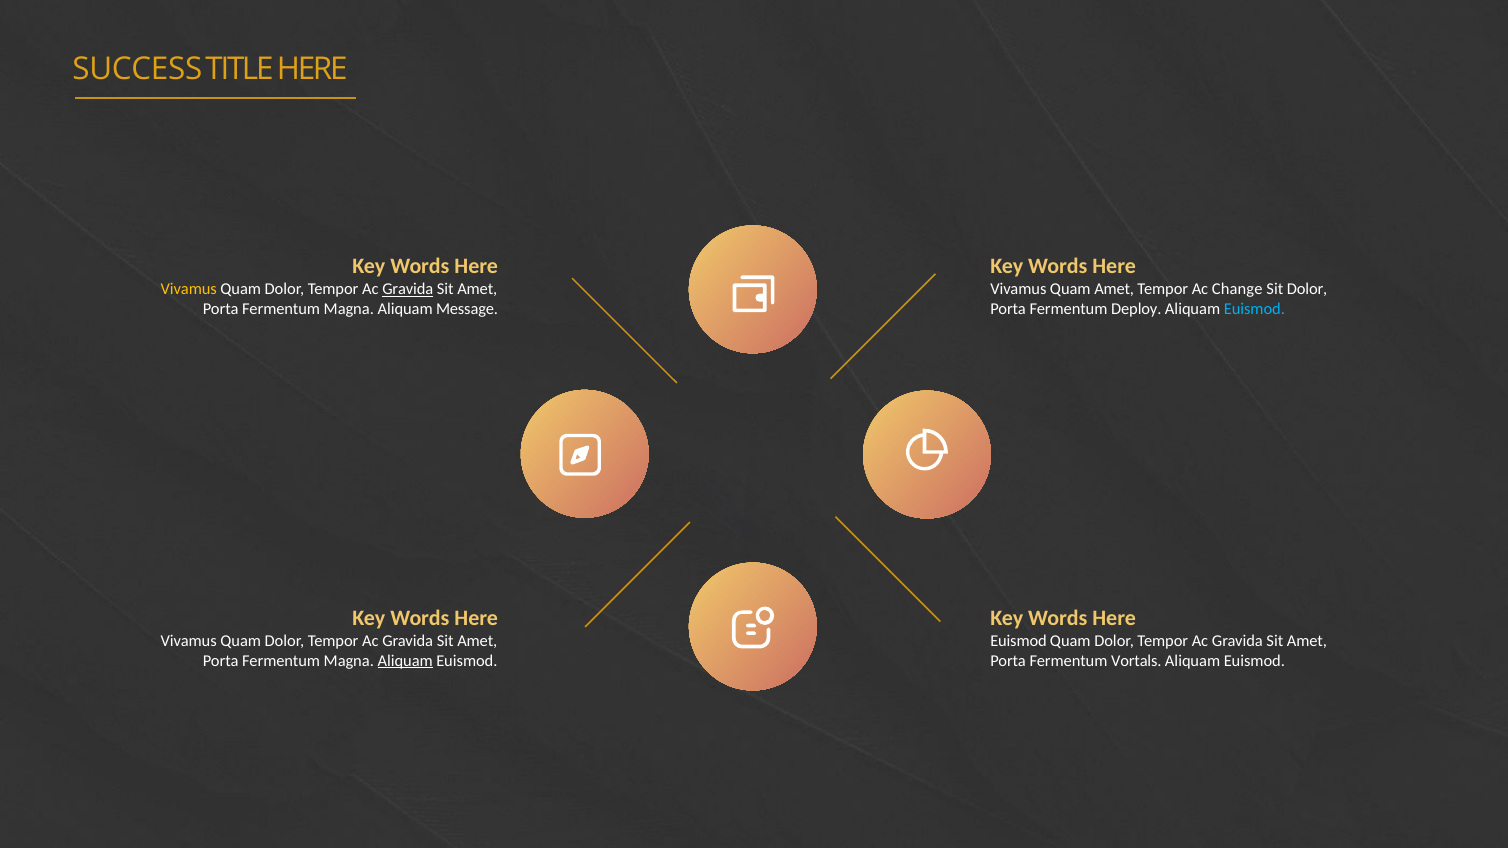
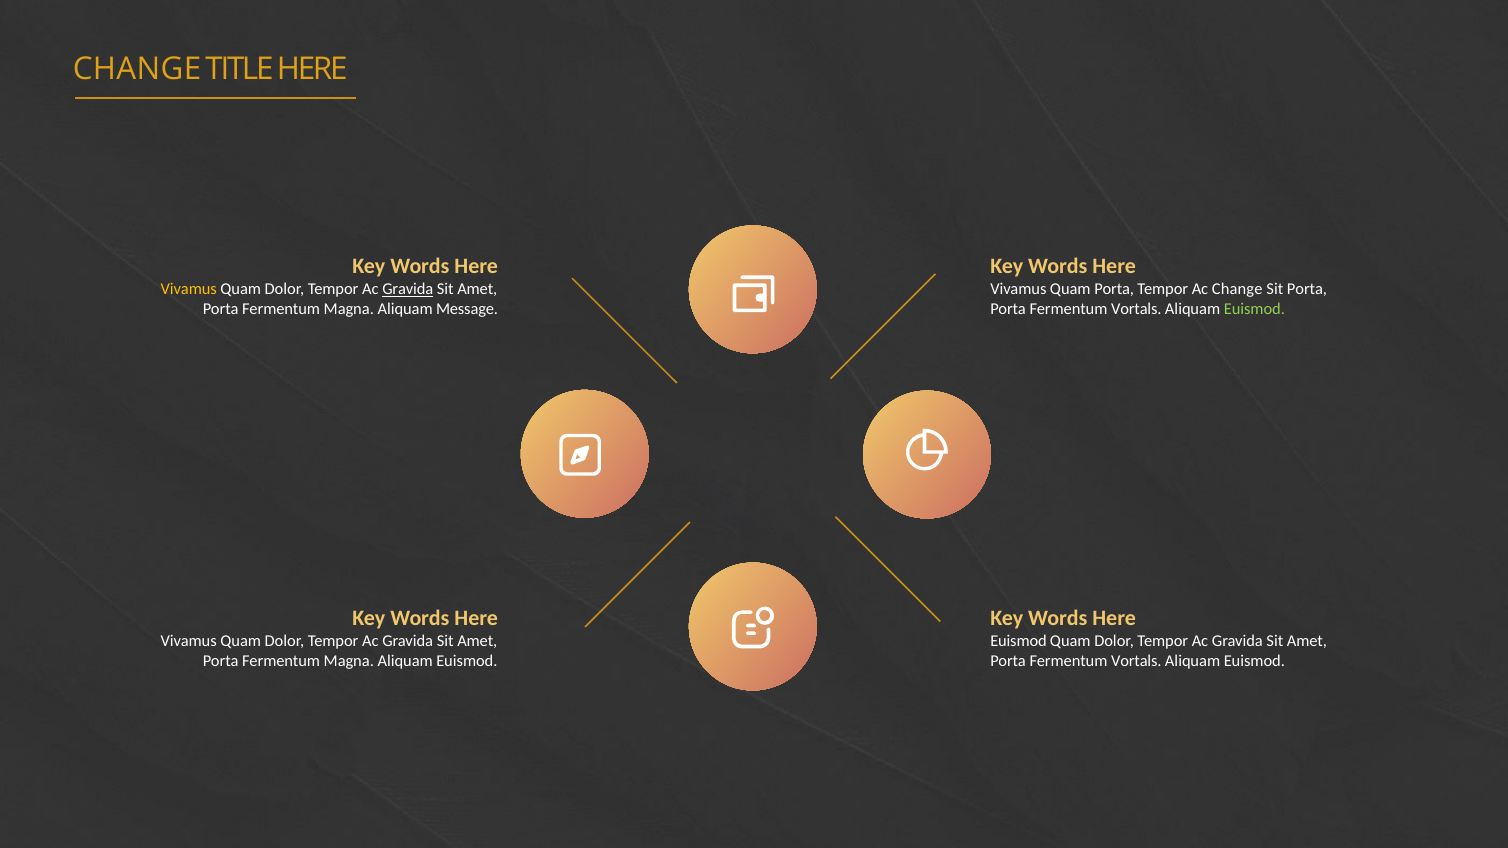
SUCCESS: SUCCESS -> CHANGE (137, 69)
Quam Amet: Amet -> Porta (1114, 289)
Sit Dolor: Dolor -> Porta (1307, 289)
Deploy: Deploy -> Vortals (1136, 309)
Euismod colour: light blue -> light green (1254, 309)
Aliquam underline: present -> none (405, 661)
